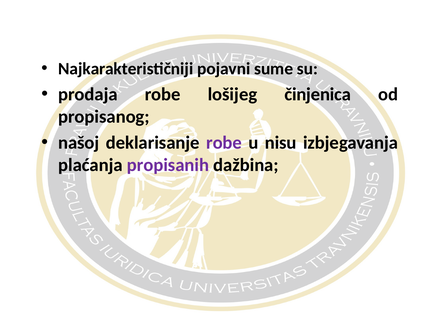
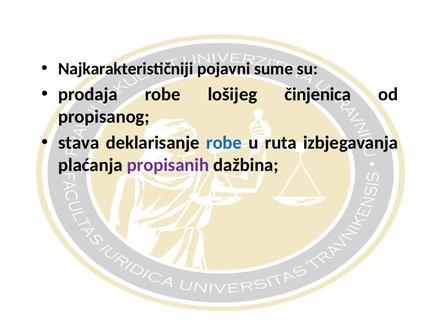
našoj: našoj -> stava (79, 143)
robe colour: purple -> blue (224, 143)
nisu: nisu -> ruta (281, 143)
